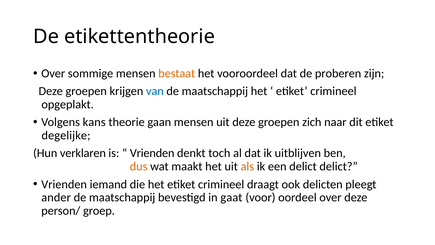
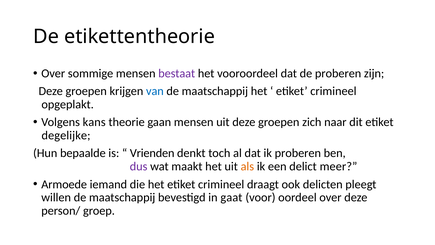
bestaat colour: orange -> purple (177, 73)
verklaren: verklaren -> bepaalde (83, 153)
ik uitblijven: uitblijven -> proberen (298, 153)
dus colour: orange -> purple (139, 166)
delict delict: delict -> meer (338, 166)
Vrienden: Vrienden -> Armoede (64, 184)
ander: ander -> willen (56, 197)
